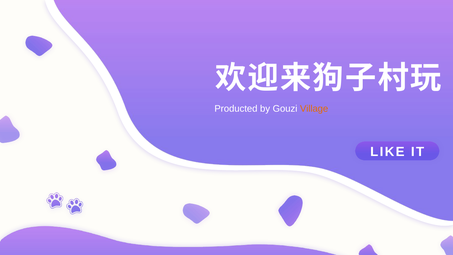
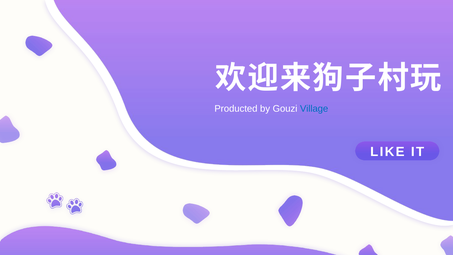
Village colour: orange -> blue (314, 109)
